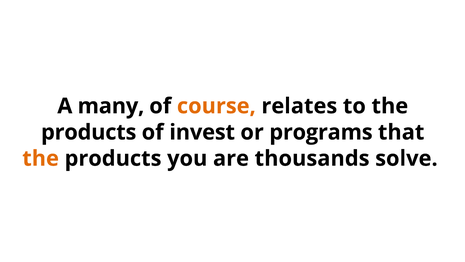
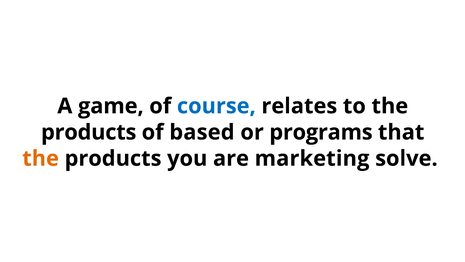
many: many -> game (111, 106)
course colour: orange -> blue (216, 106)
invest: invest -> based (202, 132)
thousands: thousands -> marketing (312, 158)
